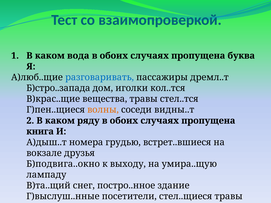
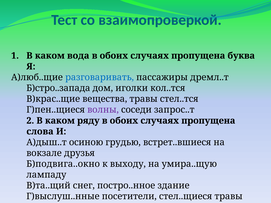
волны colour: orange -> purple (103, 110)
видны..т: видны..т -> запрос..т (174, 110)
книга: книга -> слова (40, 132)
номера: номера -> осиною (86, 142)
